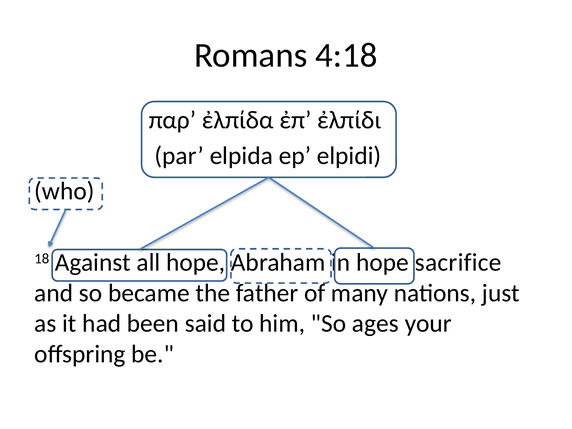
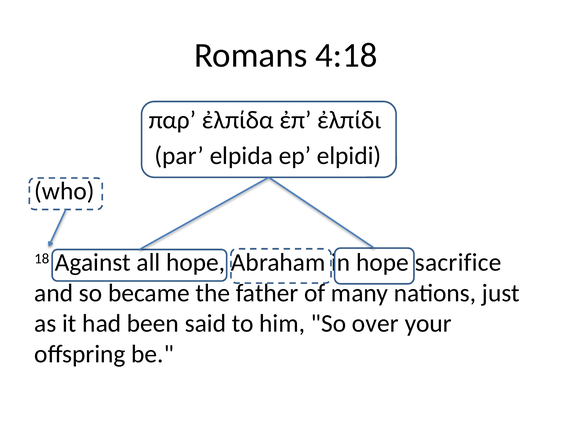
ages: ages -> over (375, 324)
